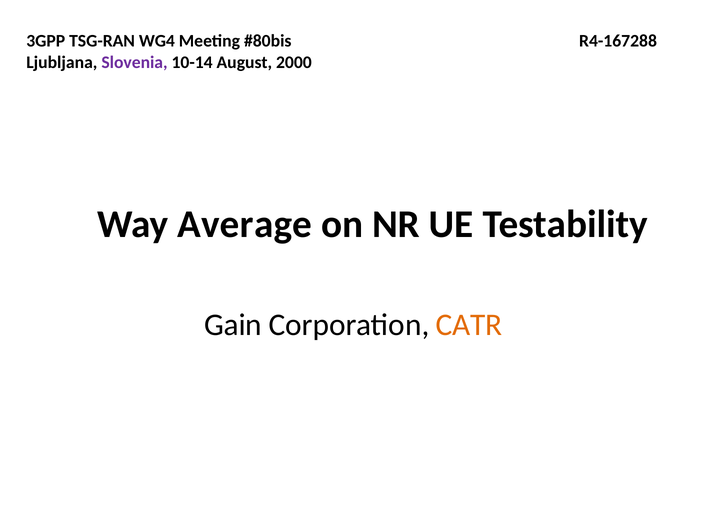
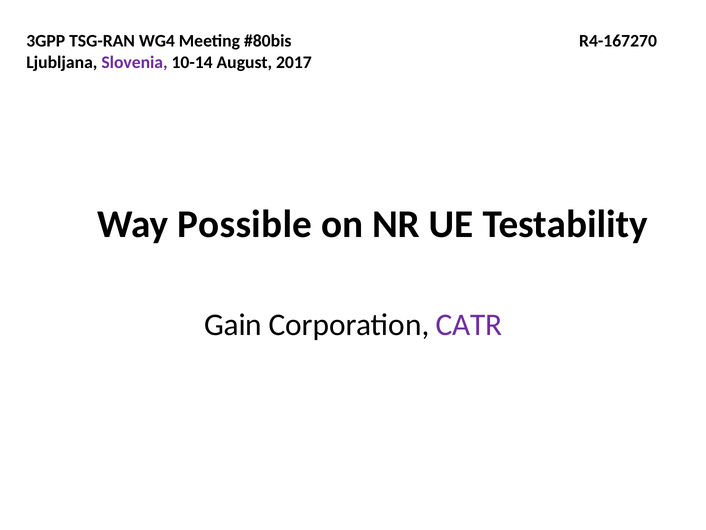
R4-167288: R4-167288 -> R4-167270 (618, 41)
2000: 2000 -> 2017 (294, 62)
Average: Average -> Possible (245, 224)
CATR colour: orange -> purple (469, 325)
